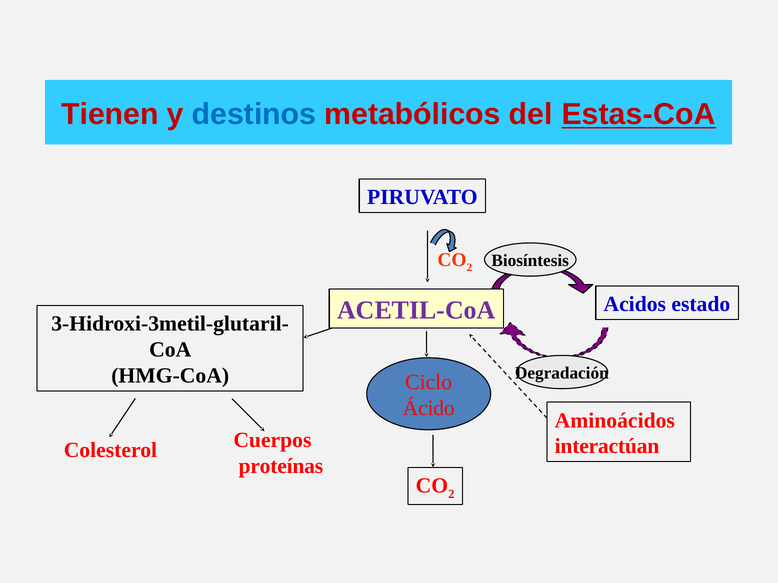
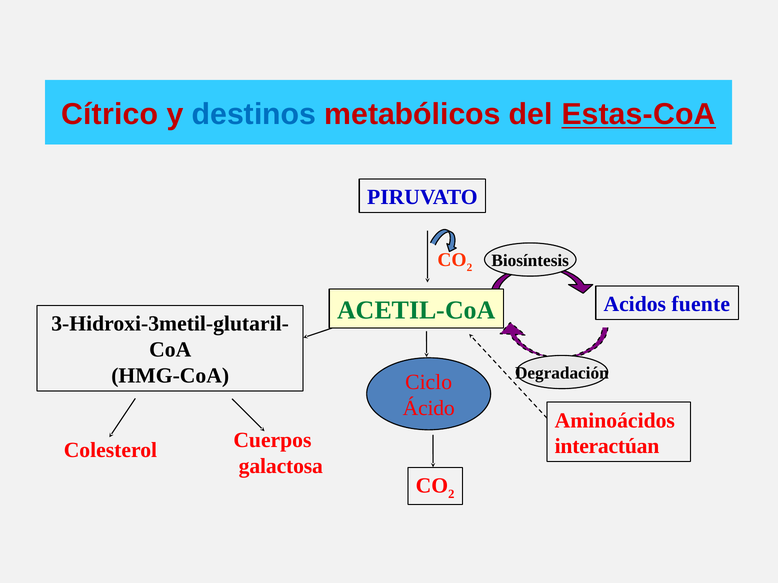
Tienen: Tienen -> Cítrico (110, 114)
estado: estado -> fuente (701, 305)
ACETIL-CoA colour: purple -> green (416, 311)
proteínas: proteínas -> galactosa (281, 467)
